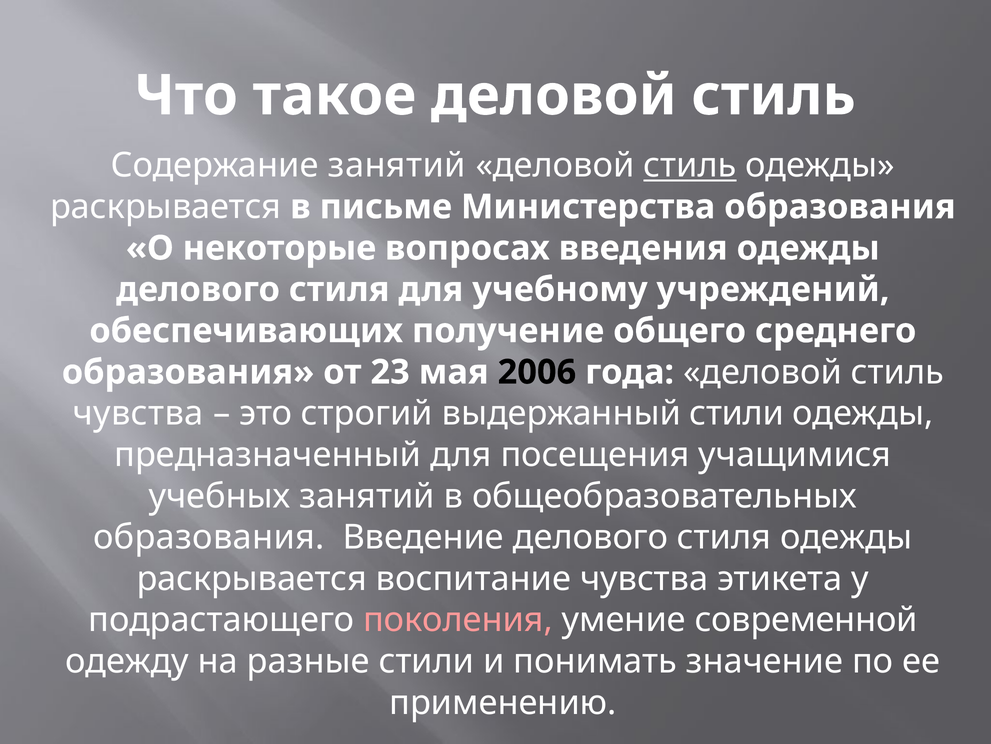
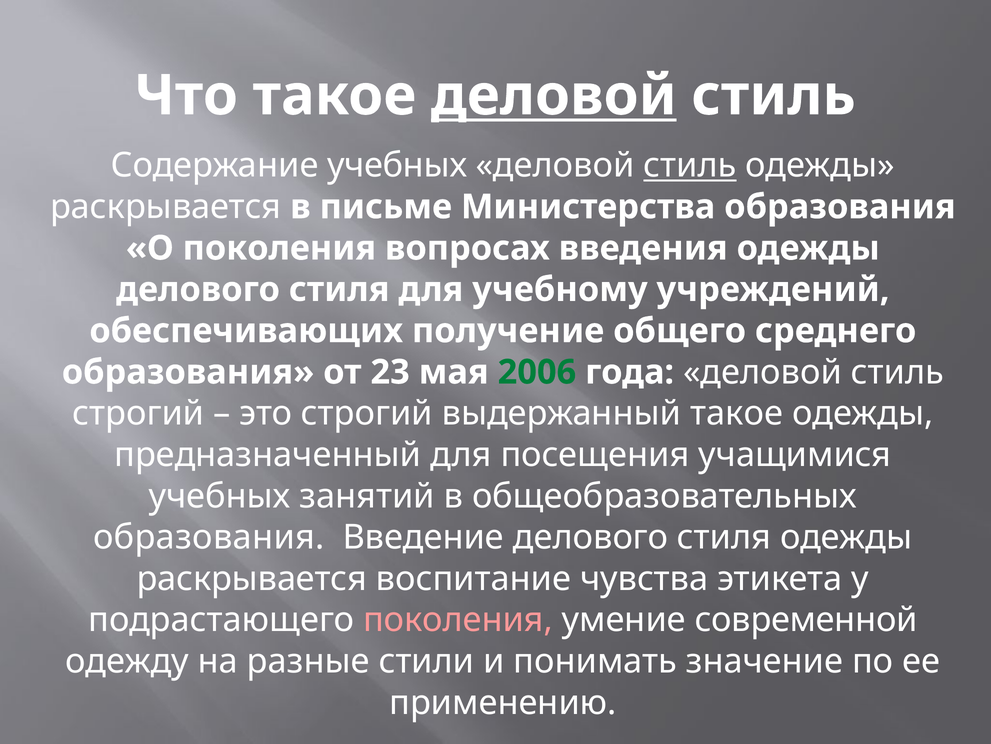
деловой underline: none -> present (554, 96)
Содержание занятий: занятий -> учебных (397, 165)
О некоторые: некоторые -> поколения (279, 248)
2006 colour: black -> green (537, 372)
чувства: чувства -> строгий (138, 413)
выдержанный стили: стили -> такое (737, 413)
